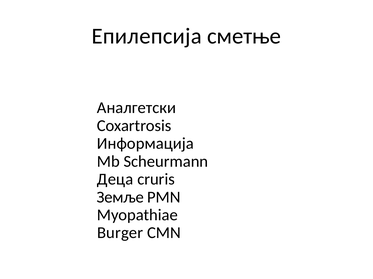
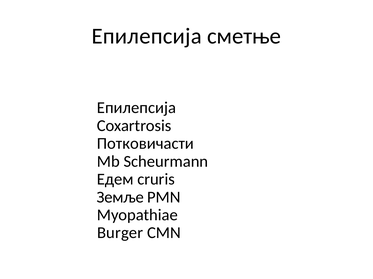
Аналгетски: Аналгетски -> Епилепсија (137, 108)
Информација: Информација -> Потковичасти (145, 144)
Деца: Деца -> Едем (115, 180)
